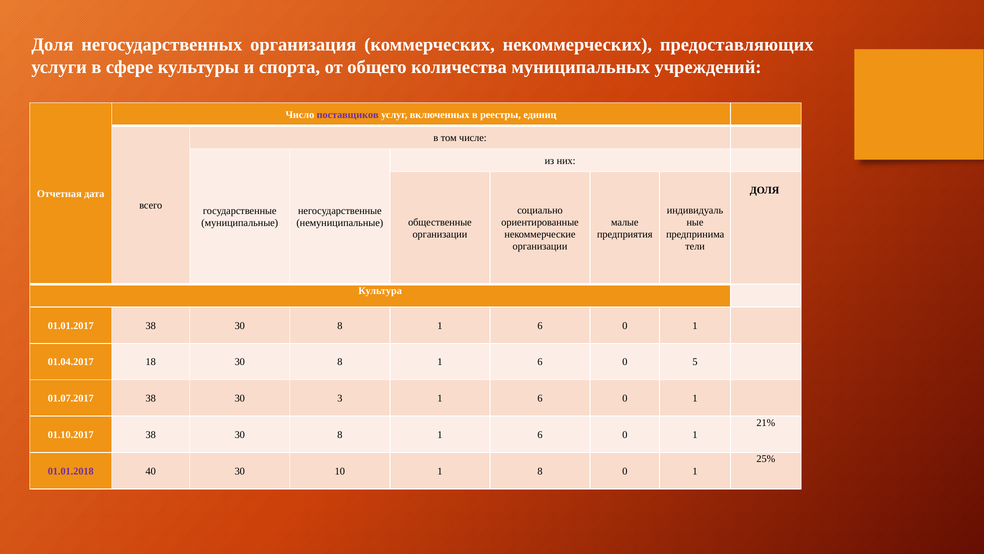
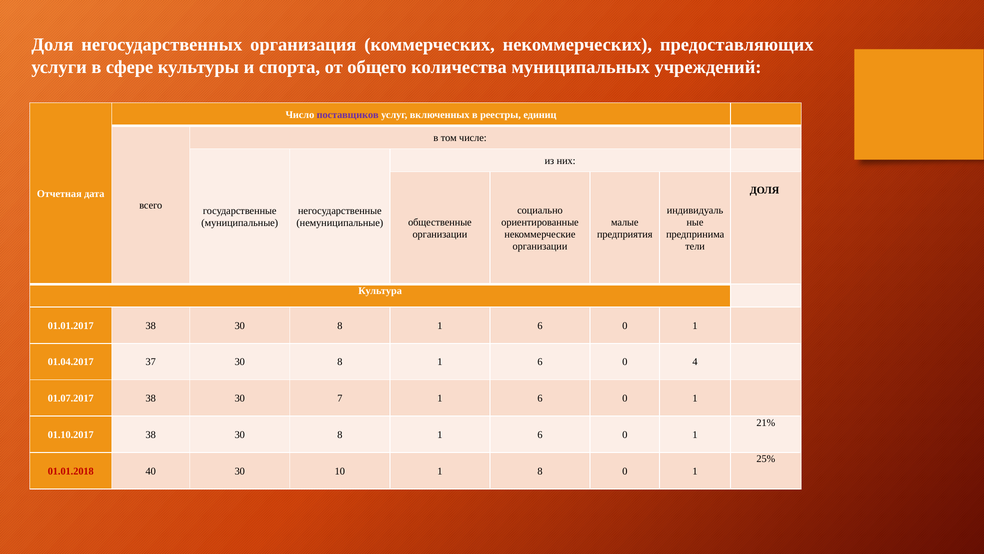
18: 18 -> 37 (151, 362)
5: 5 -> 4 (695, 362)
3: 3 -> 7 (340, 398)
01.01.2018 colour: purple -> red (71, 471)
